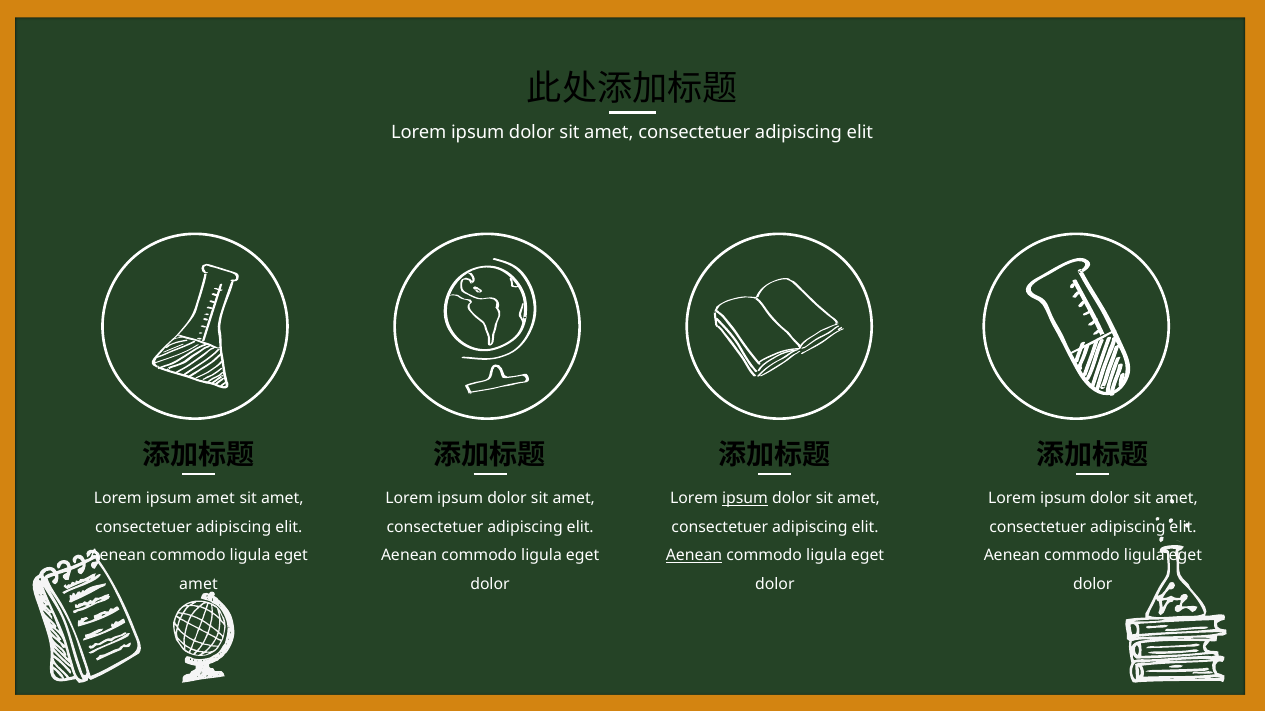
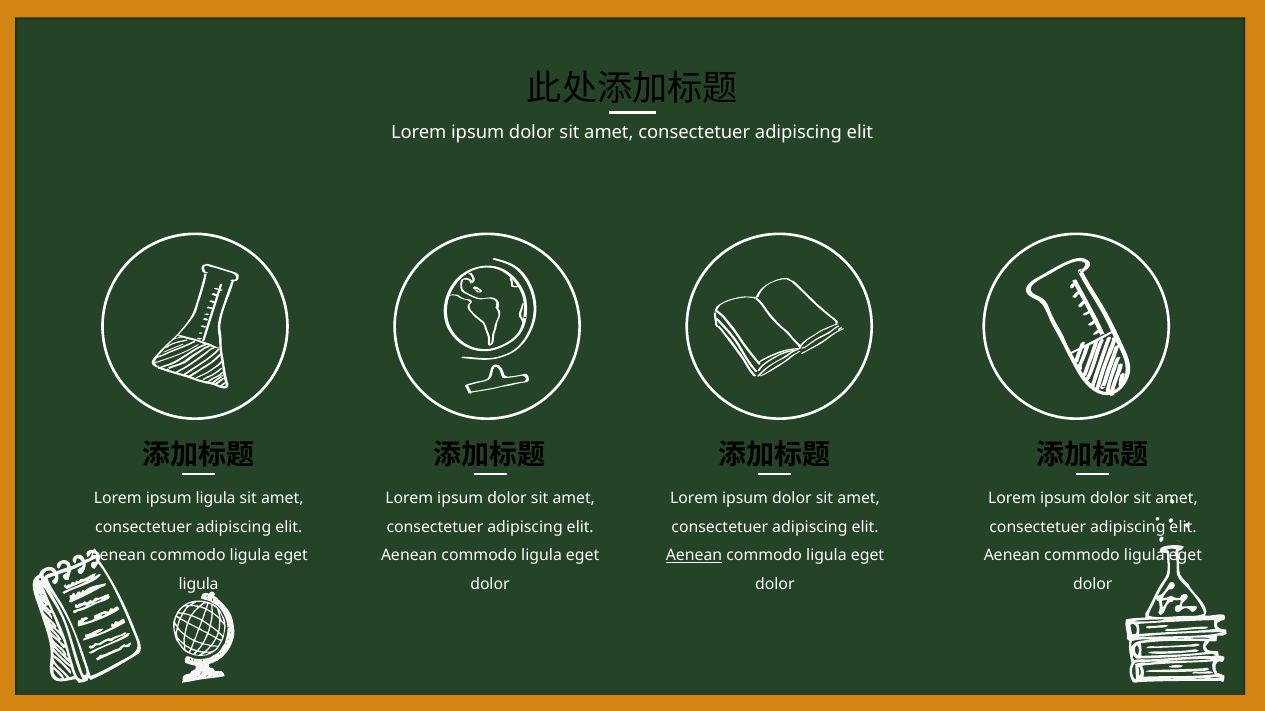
ipsum amet: amet -> ligula (216, 499)
ipsum underline: present -> none (745, 499)
amet: amet -> ligula (199, 585)
